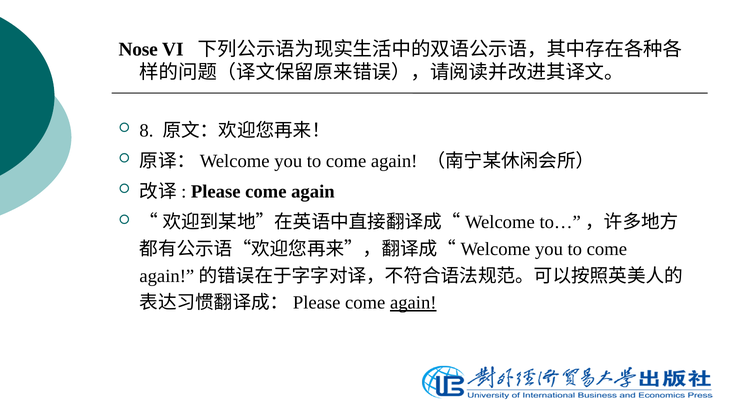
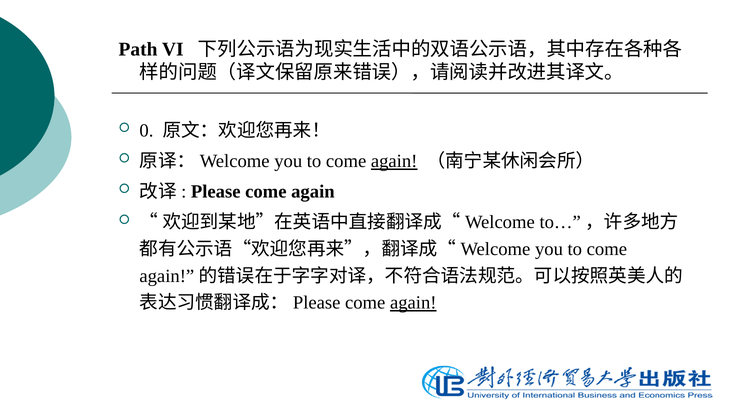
Nose: Nose -> Path (138, 49)
8: 8 -> 0 (146, 131)
again underline: none -> present (394, 161)
